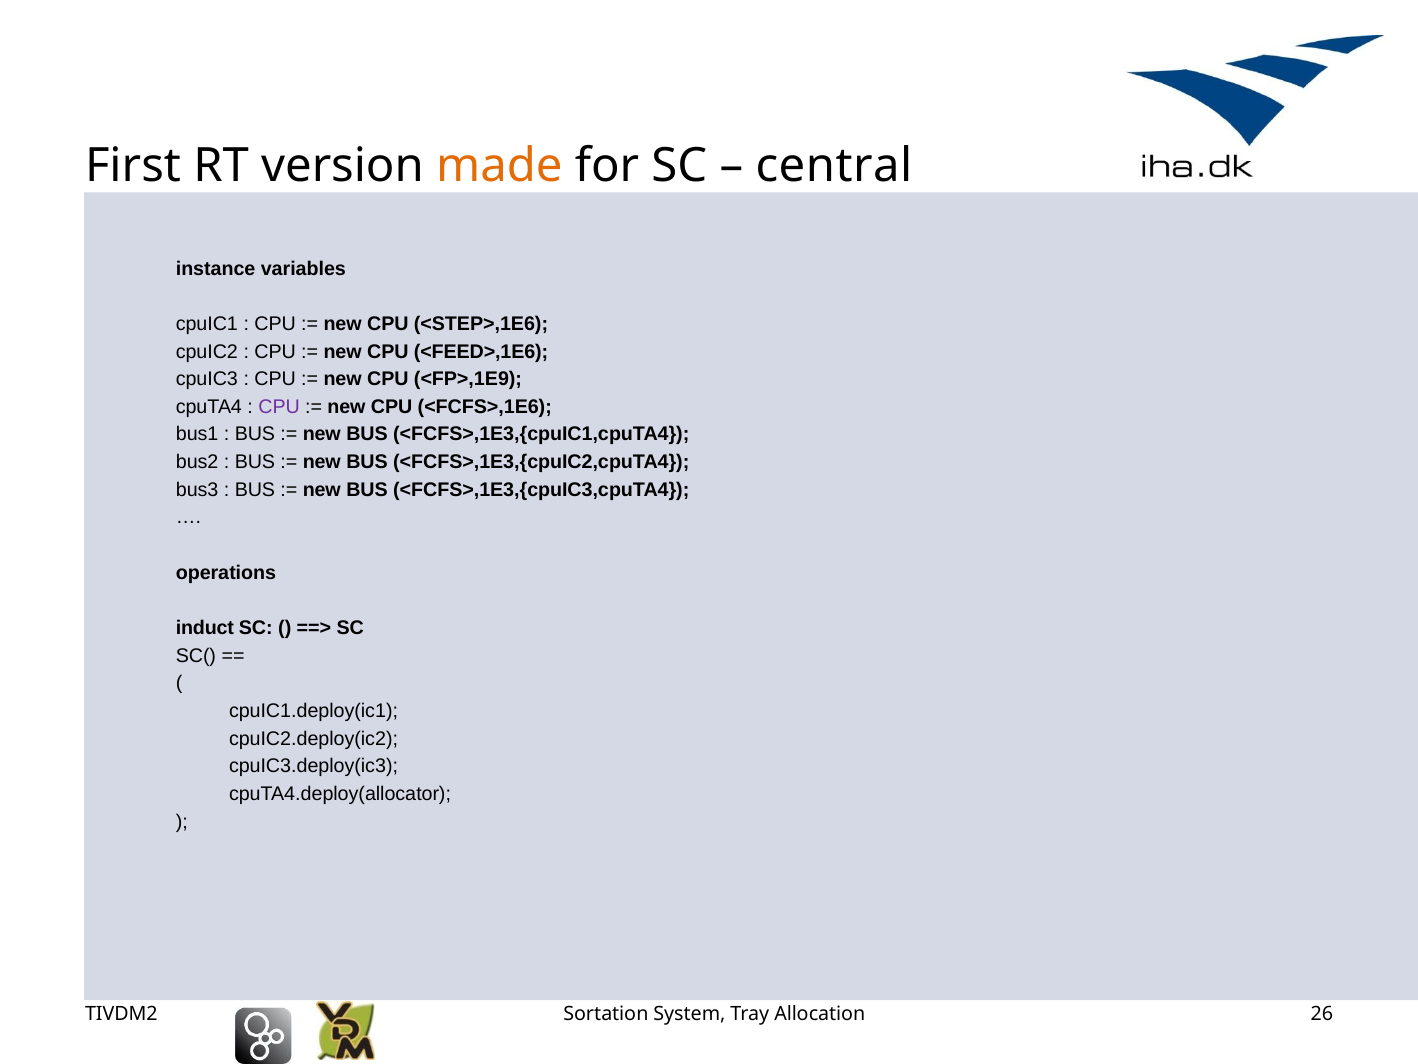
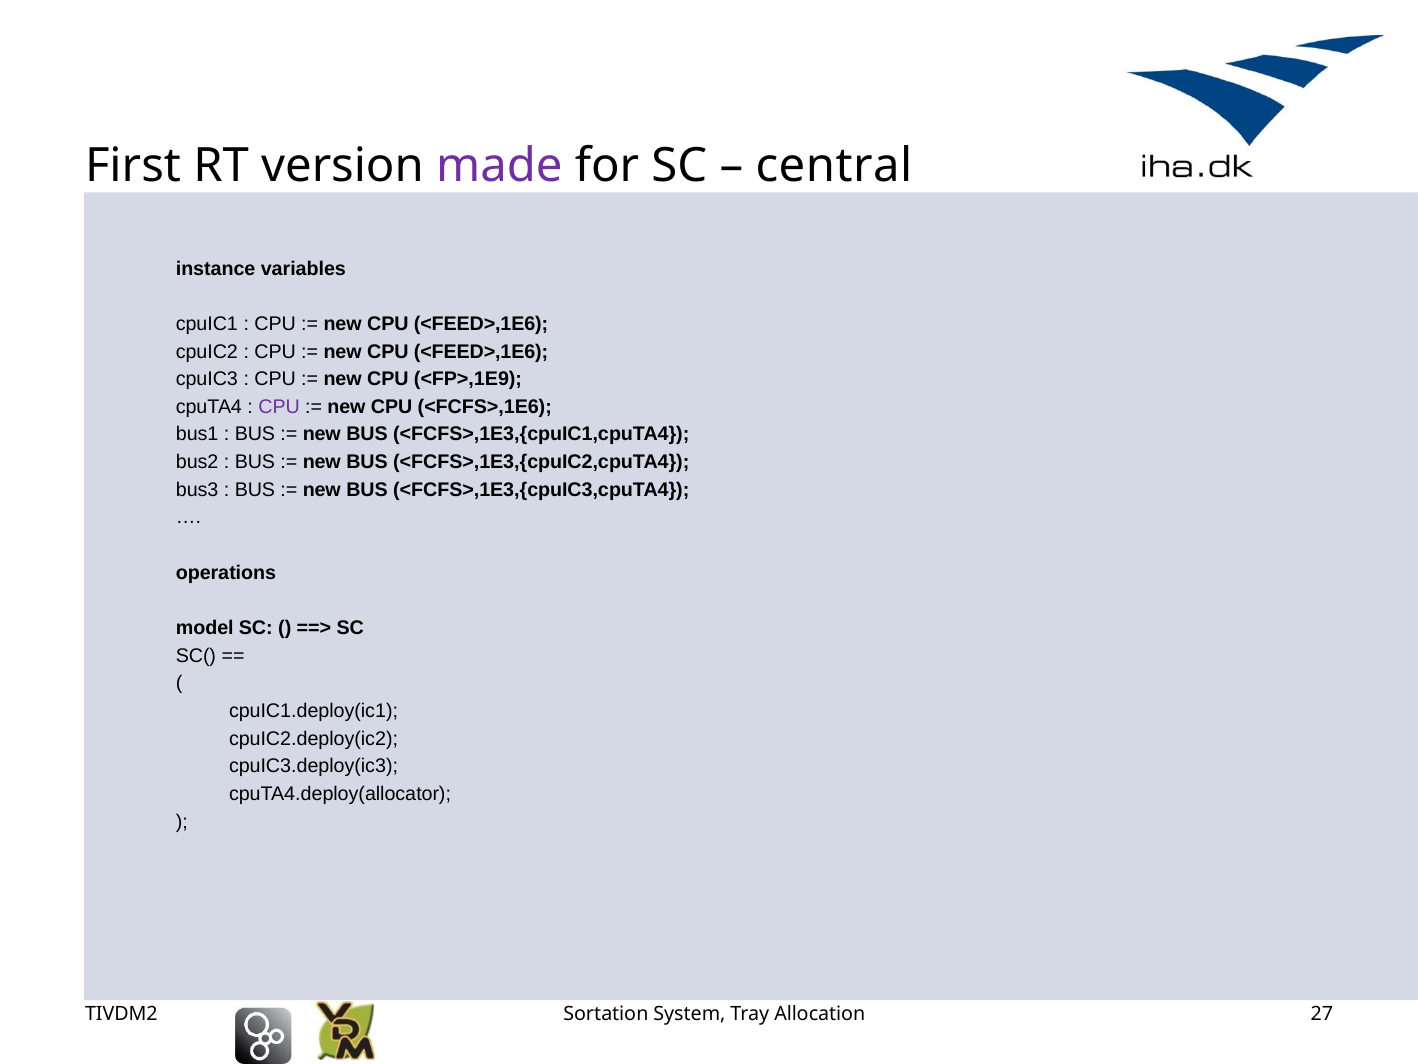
made colour: orange -> purple (499, 165)
<STEP>,1E6: <STEP>,1E6 -> <FEED>,1E6 (481, 324)
induct: induct -> model (205, 628)
26: 26 -> 27 (1322, 1014)
